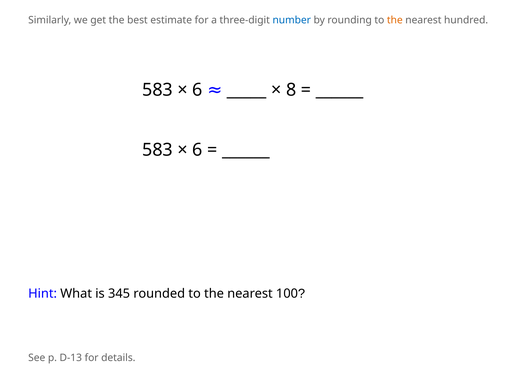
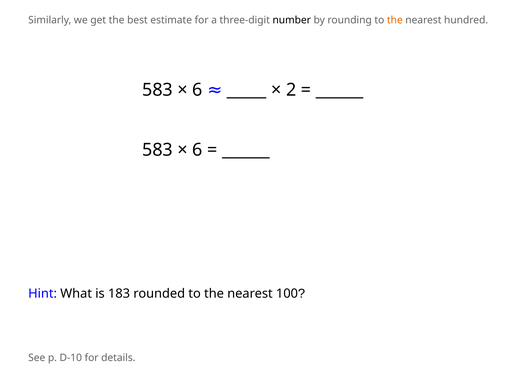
number colour: blue -> black (292, 20)
8: 8 -> 2 (291, 90)
345: 345 -> 183 (119, 294)
D-13: D-13 -> D-10 (71, 358)
